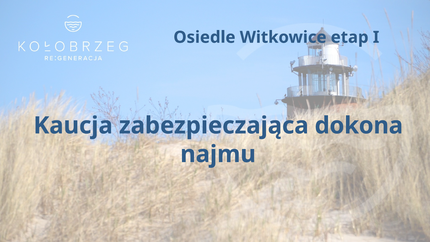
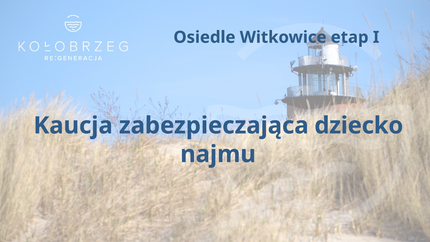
dokona: dokona -> dziecko (359, 126)
